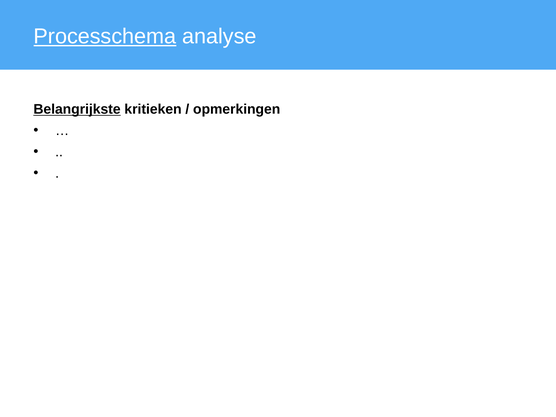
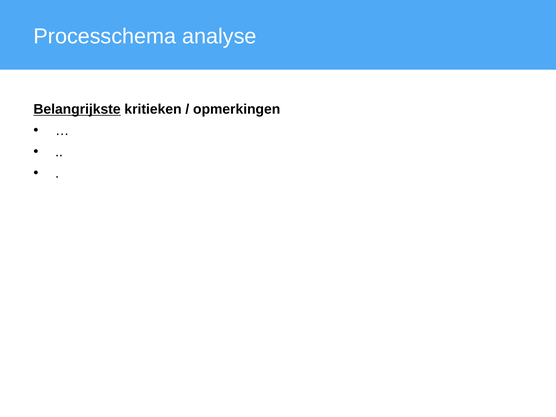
Processchema underline: present -> none (105, 36)
